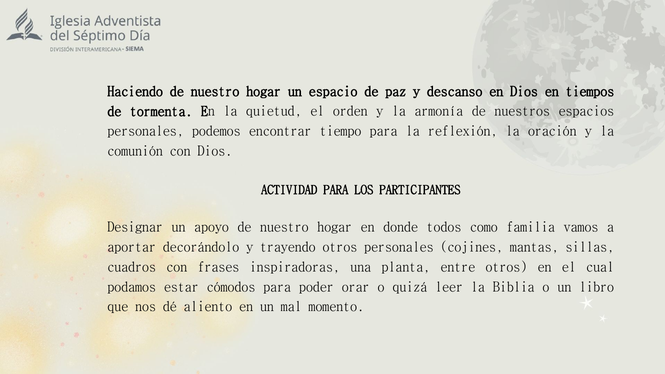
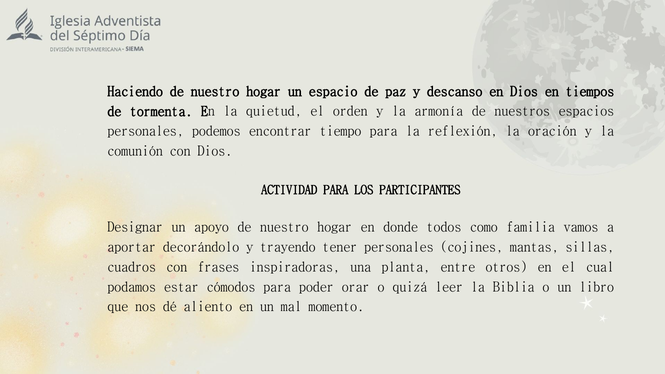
trayendo otros: otros -> tener (340, 247)
